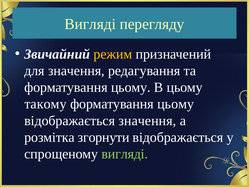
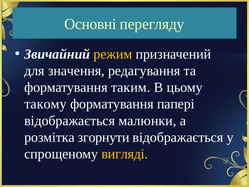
Вигляді: Вигляді -> Основні (90, 24)
цьому: цьому -> таким (131, 87)
цьому: цьому -> папері (176, 104)
відображається значення: значення -> малюнки (147, 120)
вигляді colour: light green -> yellow (125, 154)
